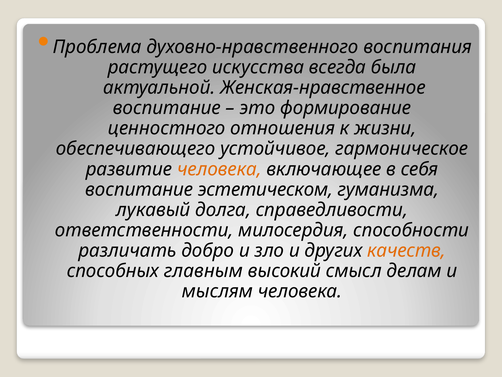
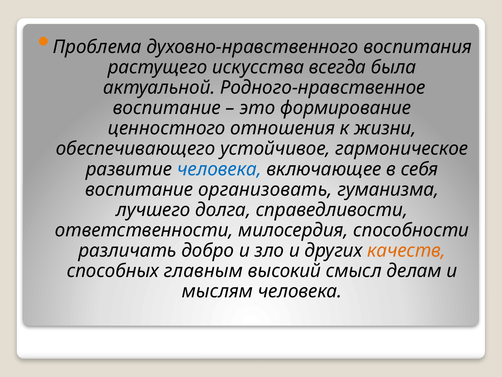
Женская-нравственное: Женская-нравственное -> Родного-нравственное (323, 87)
человека colour: orange -> blue (219, 169)
эстетическом: эстетическом -> организовать (265, 189)
лукавый: лукавый -> лучшего (153, 210)
